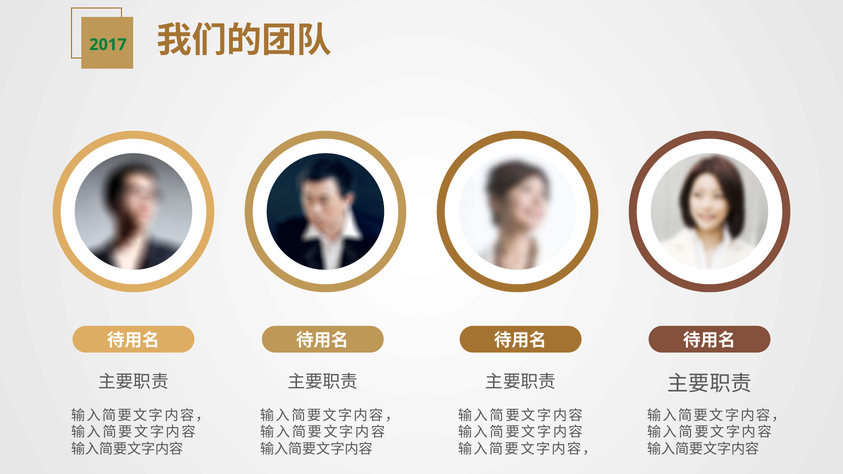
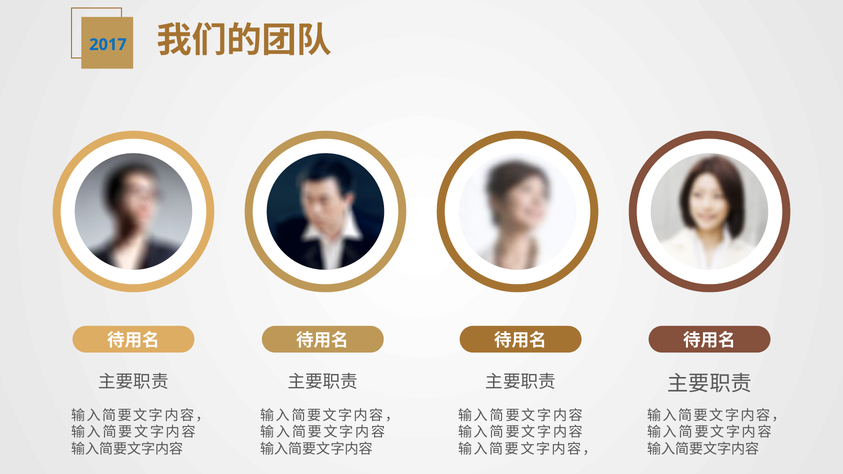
2017 colour: green -> blue (108, 45)
